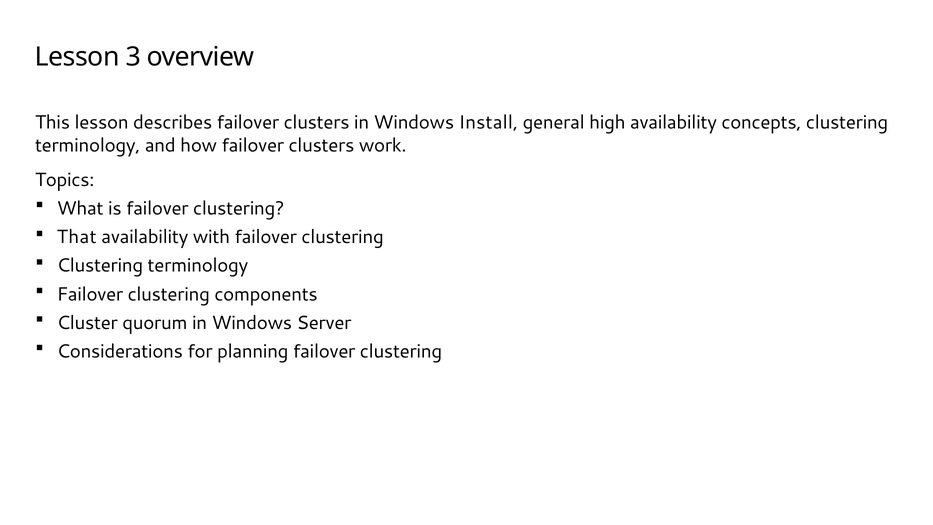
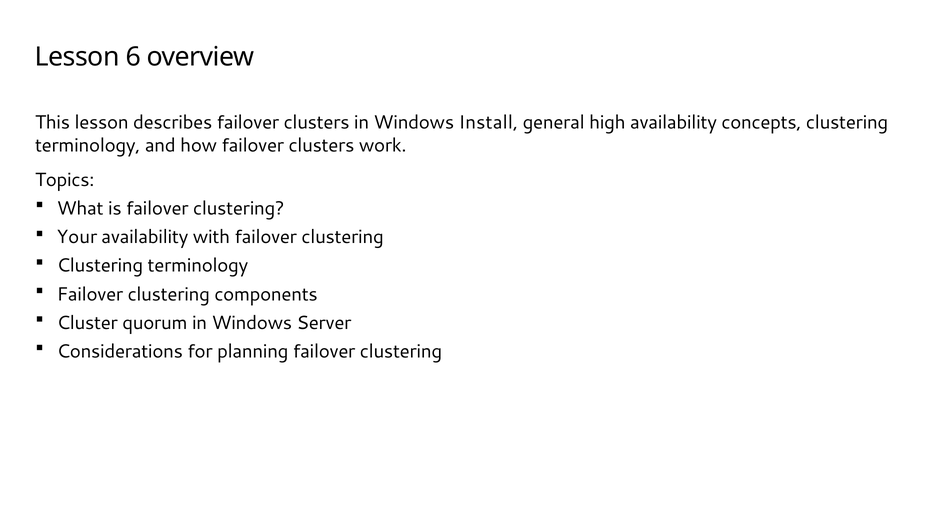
3: 3 -> 6 (133, 57)
That: That -> Your (77, 237)
